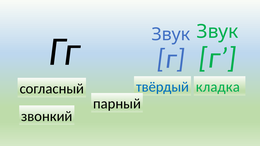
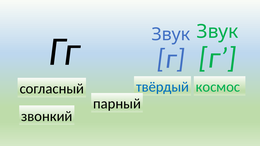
кладка: кладка -> космос (218, 87)
